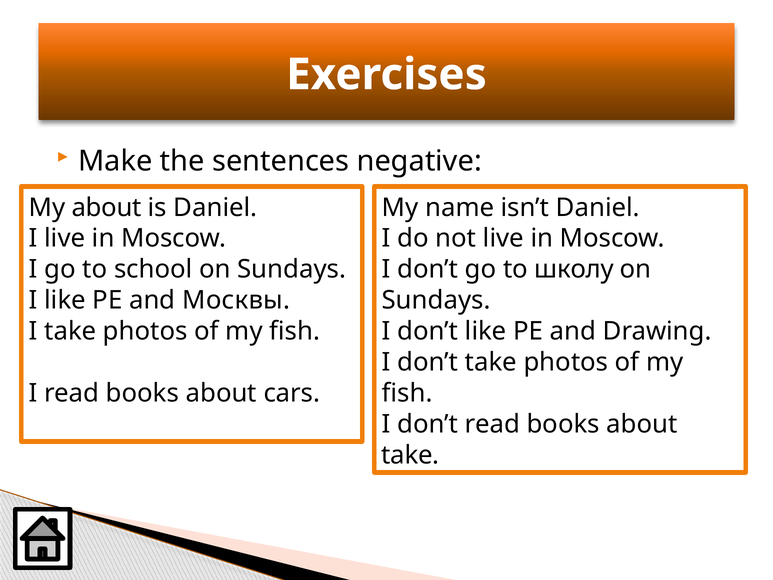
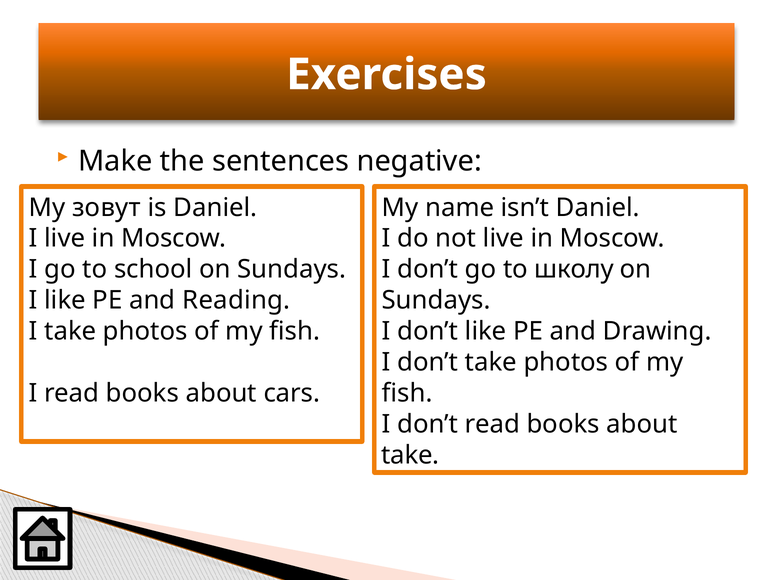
My about: about -> зовут (106, 207)
Москвы: Москвы -> Reading (236, 300)
